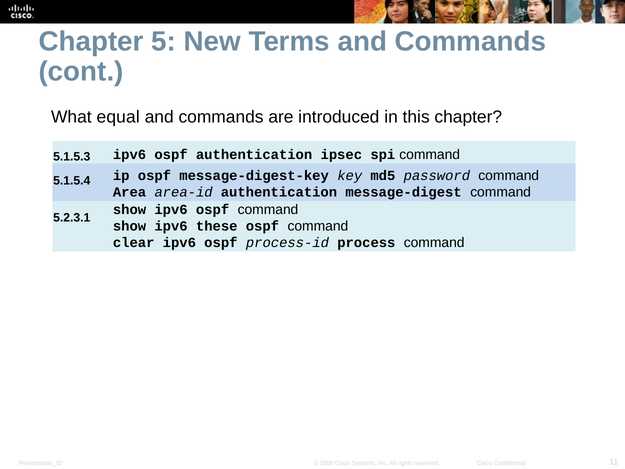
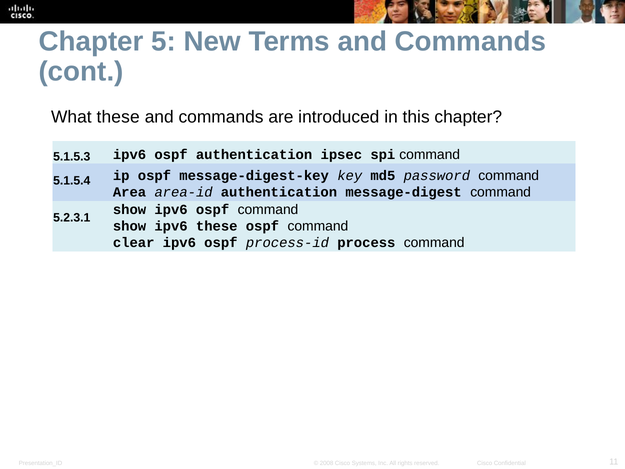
What equal: equal -> these (118, 117)
